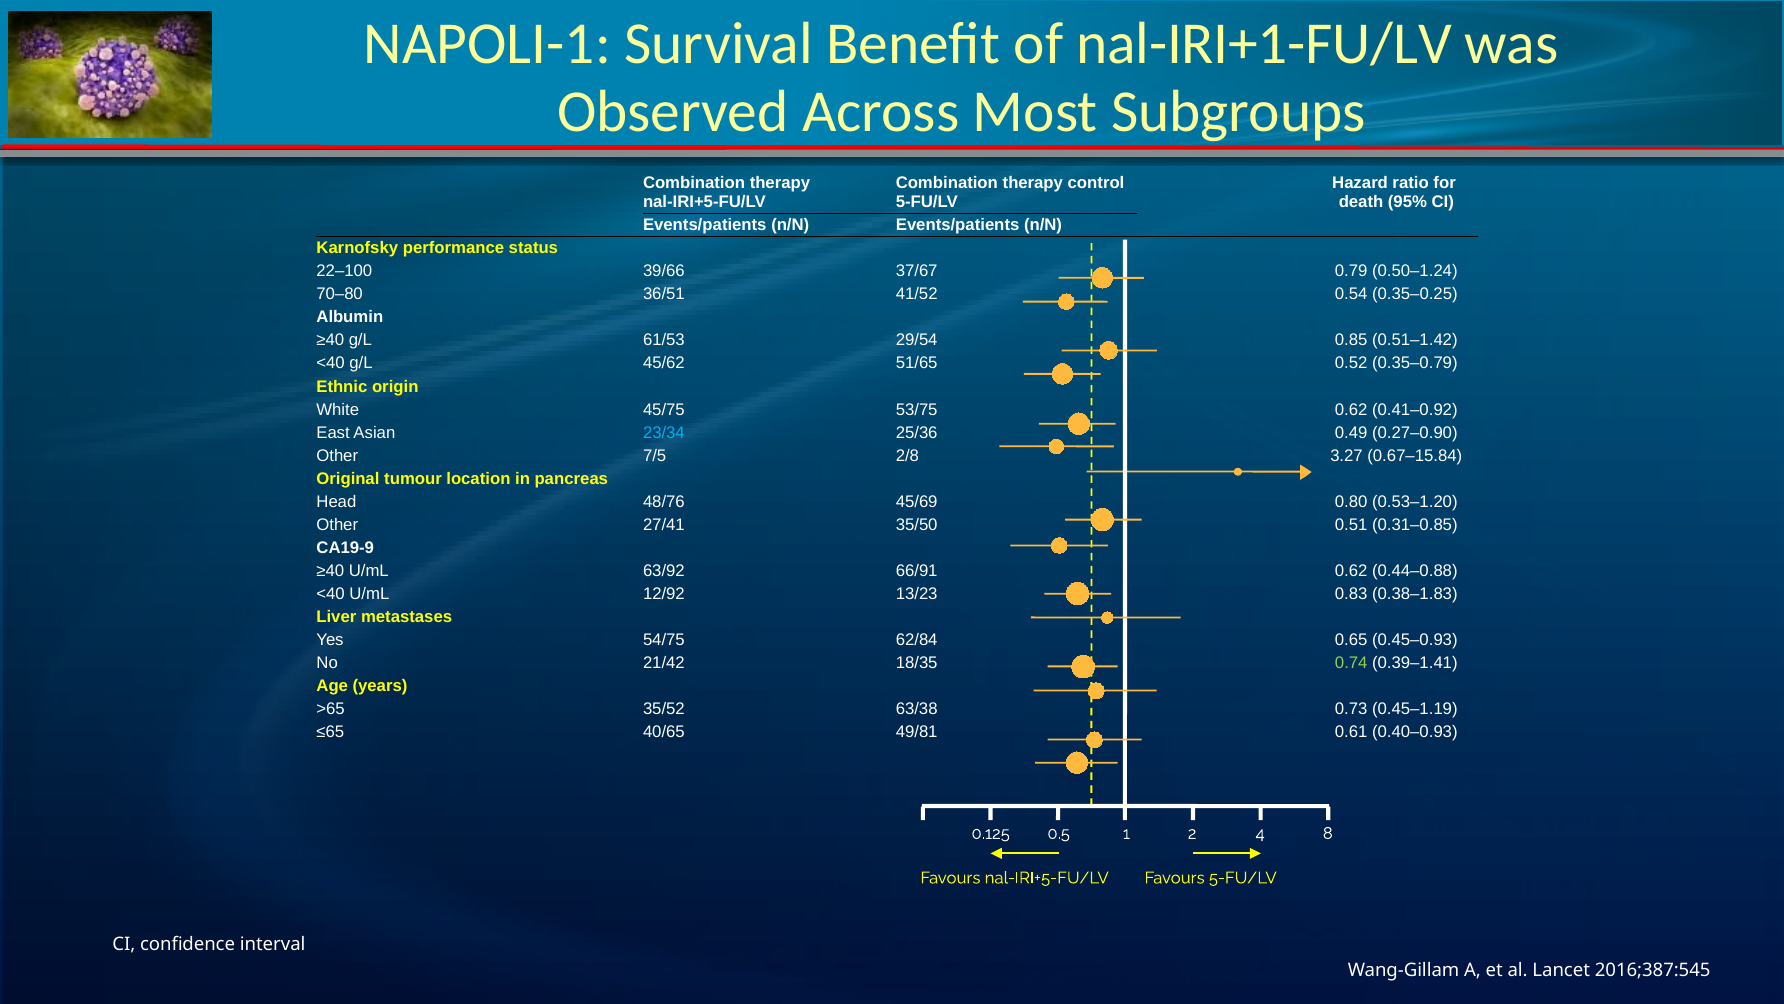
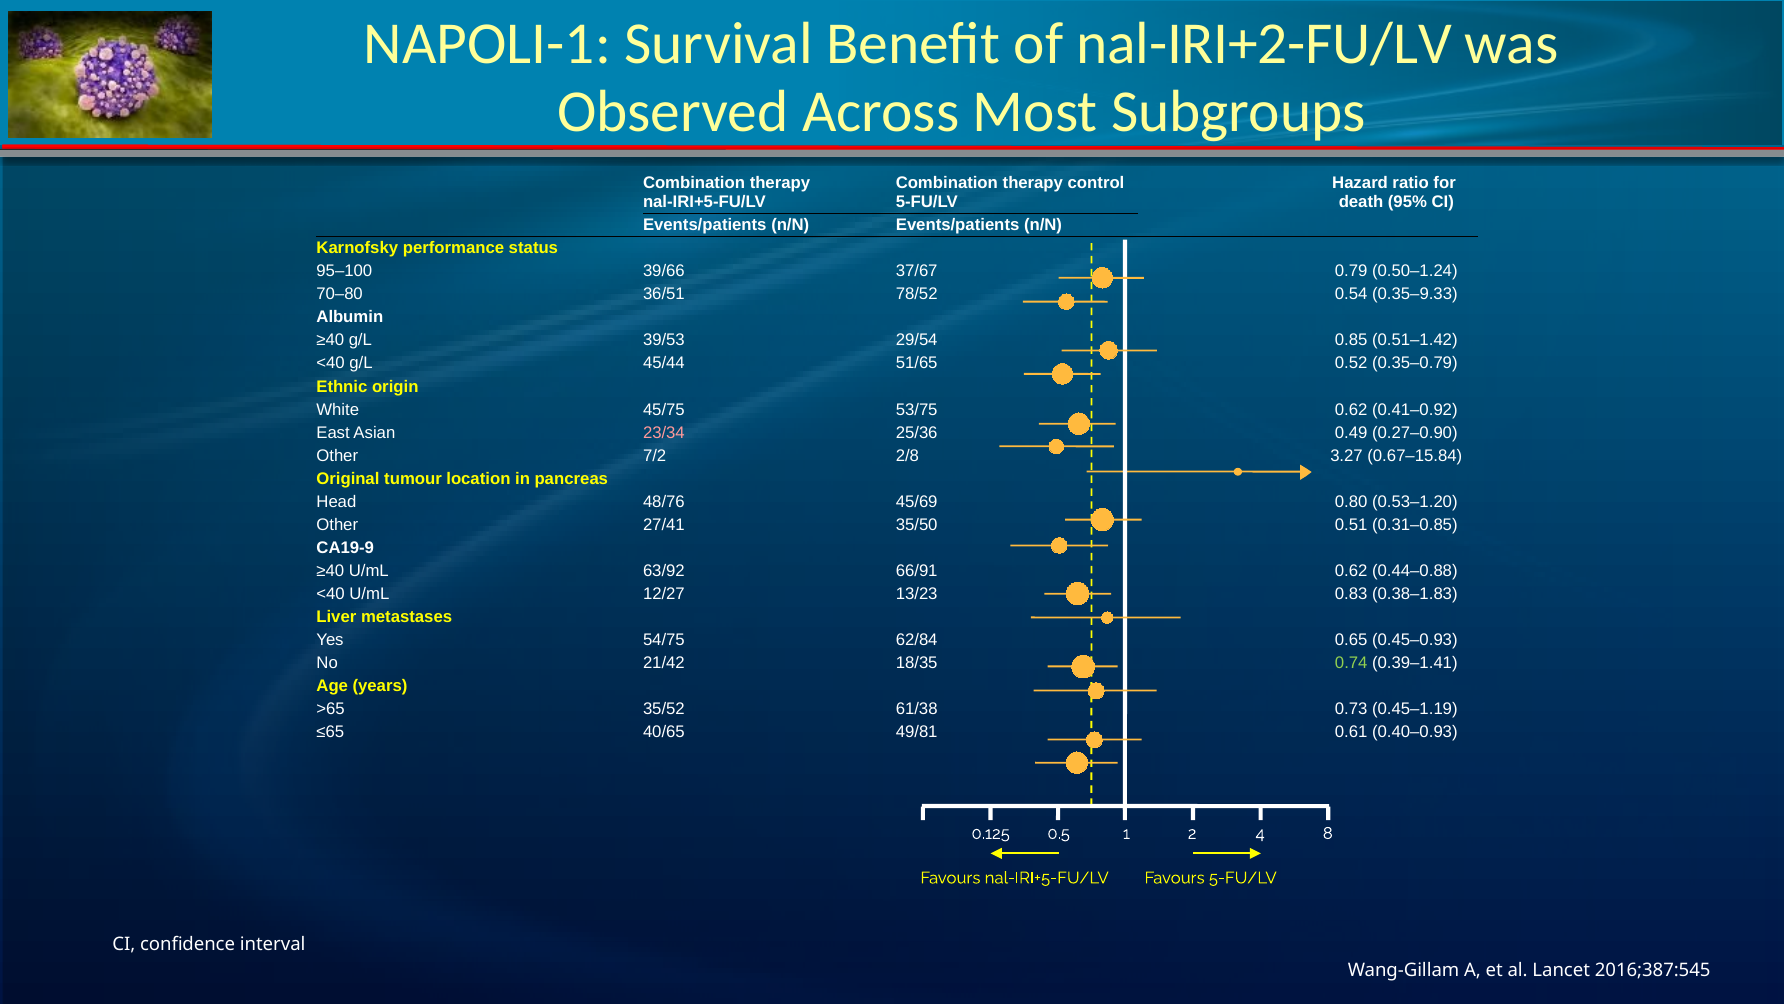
nal-IRI+1-FU/LV: nal-IRI+1-FU/LV -> nal-IRI+2-FU/LV (1264, 44)
22–100: 22–100 -> 95–100 (344, 271)
41/52: 41/52 -> 78/52 (917, 294)
0.35–0.25: 0.35–0.25 -> 0.35–9.33 (1415, 294)
61/53: 61/53 -> 39/53 (664, 340)
45/62: 45/62 -> 45/44 (664, 363)
23/34 colour: light blue -> pink (664, 432)
7/5: 7/5 -> 7/2 (655, 455)
12/92: 12/92 -> 12/27 (664, 593)
63/38: 63/38 -> 61/38 (917, 709)
